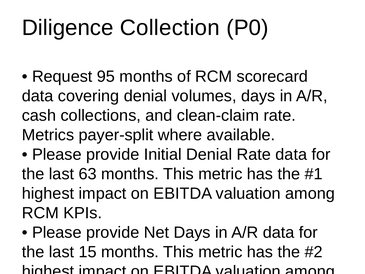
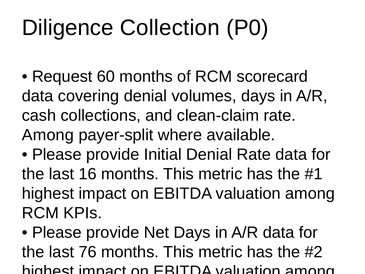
95: 95 -> 60 (106, 77)
Metrics: Metrics -> Among (48, 135)
63: 63 -> 16 (88, 174)
15: 15 -> 76 (88, 252)
